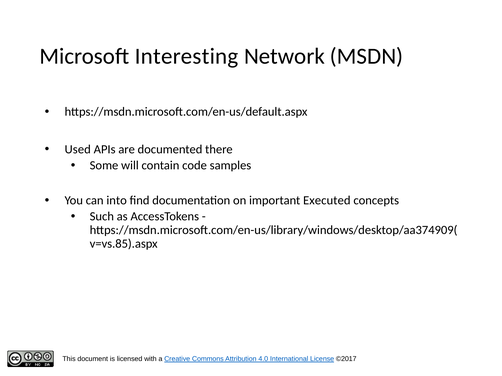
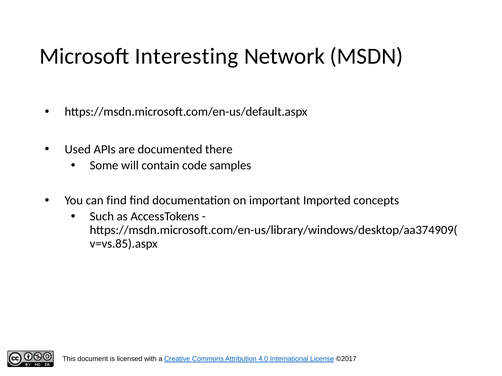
can into: into -> find (117, 201)
Executed: Executed -> Imported (327, 201)
